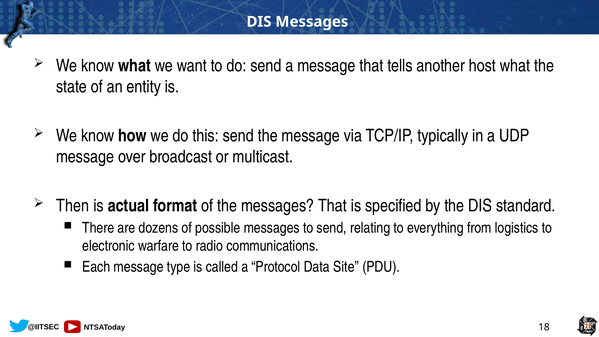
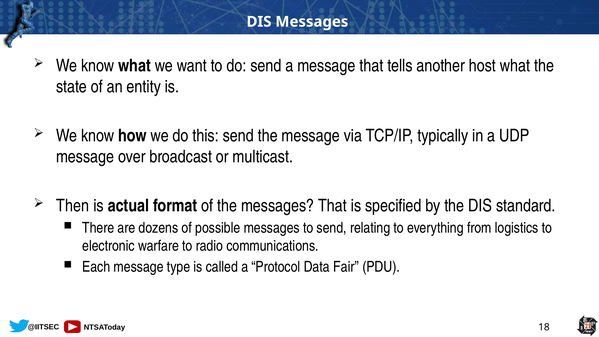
Site: Site -> Fair (346, 267)
